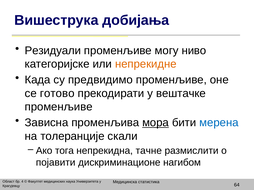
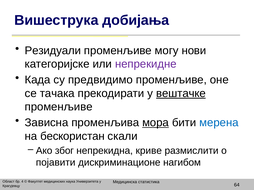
ниво: ниво -> нови (194, 51)
непрекидне colour: orange -> purple (146, 64)
готово: готово -> тачака (57, 94)
вештачке underline: none -> present (181, 94)
толеранције: толеранције -> бескористан (73, 137)
тога: тога -> због (64, 151)
тачне: тачне -> криве (149, 151)
